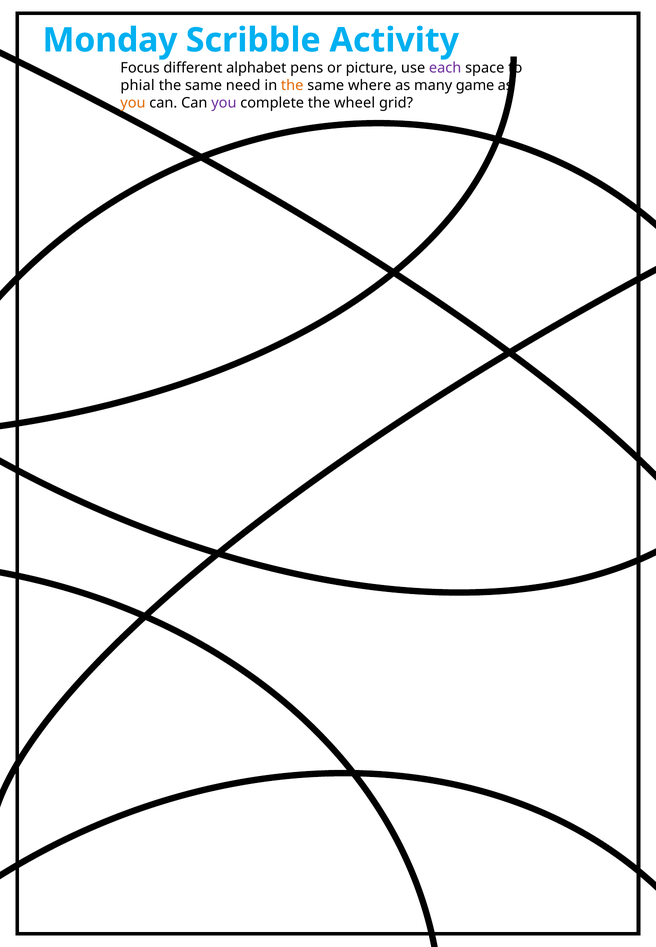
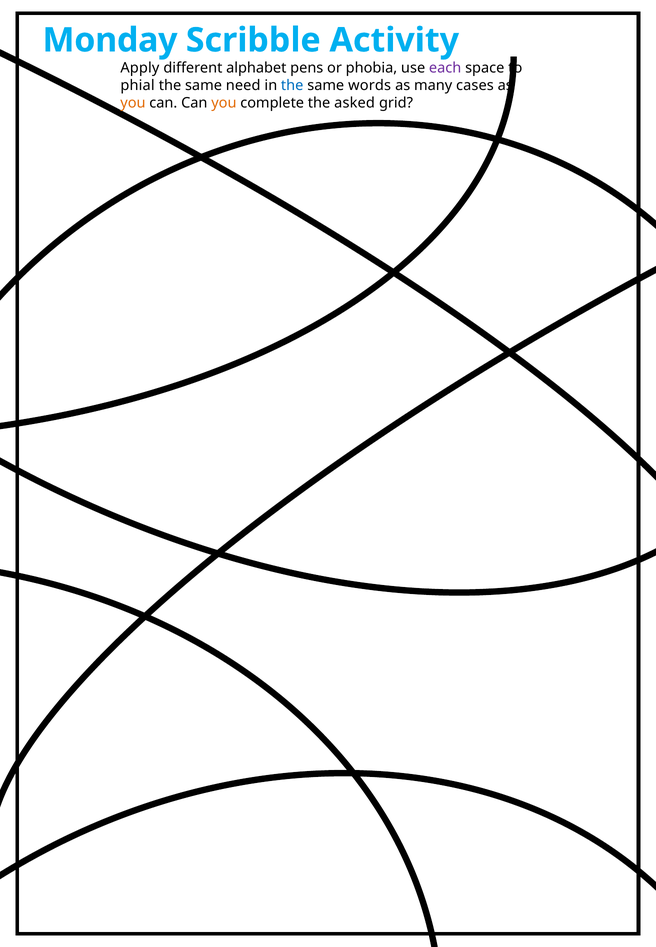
Focus: Focus -> Apply (140, 68)
picture: picture -> phobia (371, 68)
the colour: orange -> blue (292, 86)
where: where -> words (370, 86)
game: game -> cases (475, 86)
you colour: purple -> orange (224, 103)
wheel: wheel -> asked (355, 103)
